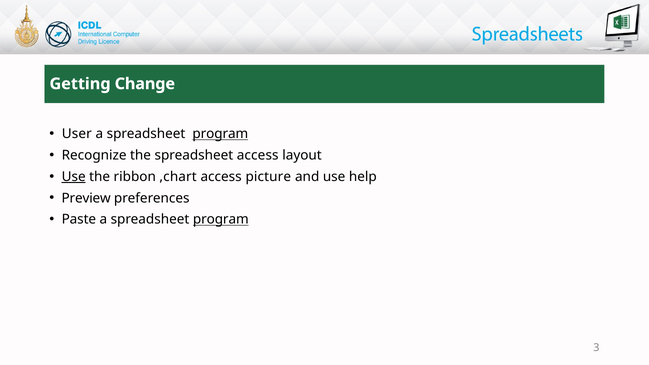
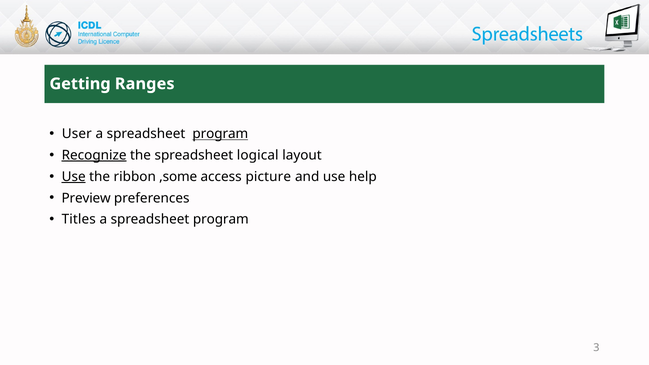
Change: Change -> Ranges (145, 84)
Recognize underline: none -> present (94, 155)
spreadsheet access: access -> logical (258, 155)
,chart: ,chart -> ,some (178, 177)
Paste: Paste -> Titles (79, 219)
program underline: present -> none (221, 219)
